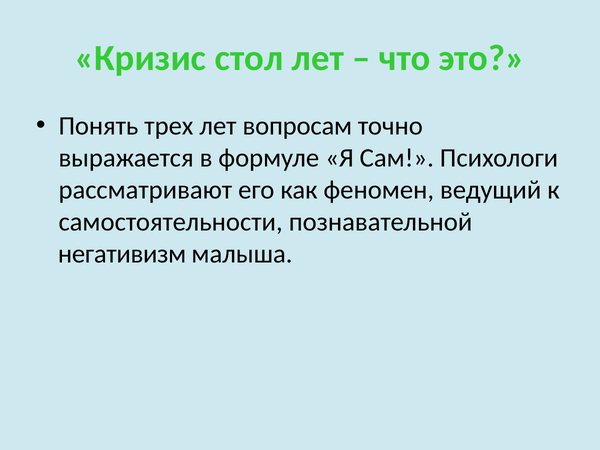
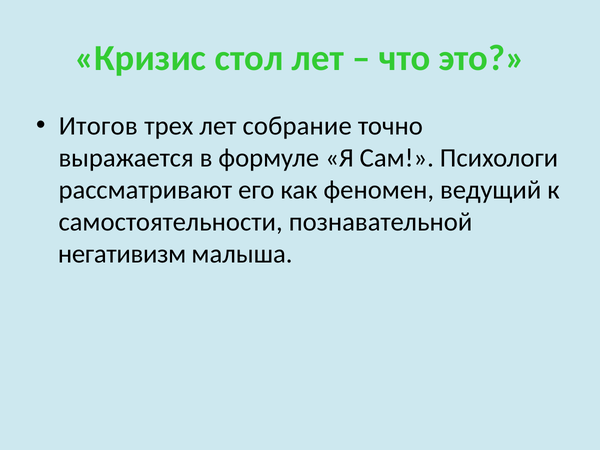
Понять: Понять -> Итогов (98, 126)
вопросам: вопросам -> собрание (297, 126)
